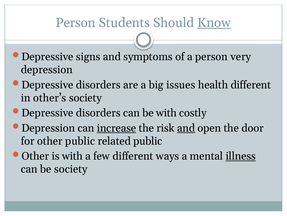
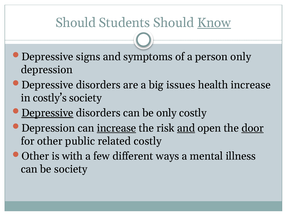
Person: Person -> Should (76, 23)
person very: very -> only (241, 57)
health different: different -> increase (251, 85)
other’s: other’s -> costly’s (50, 97)
Depressive underline: none -> present (47, 113)
be with: with -> only (166, 113)
door underline: none -> present (253, 128)
related public: public -> costly (148, 141)
illness underline: present -> none (241, 156)
